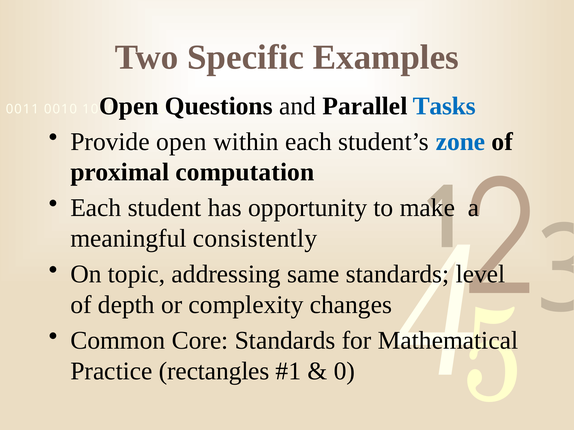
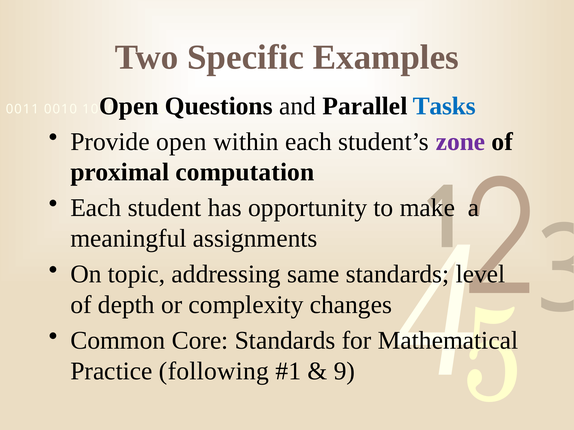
zone colour: blue -> purple (460, 142)
consistently: consistently -> assignments (255, 239)
rectangles: rectangles -> following (214, 371)
0: 0 -> 9 (344, 371)
